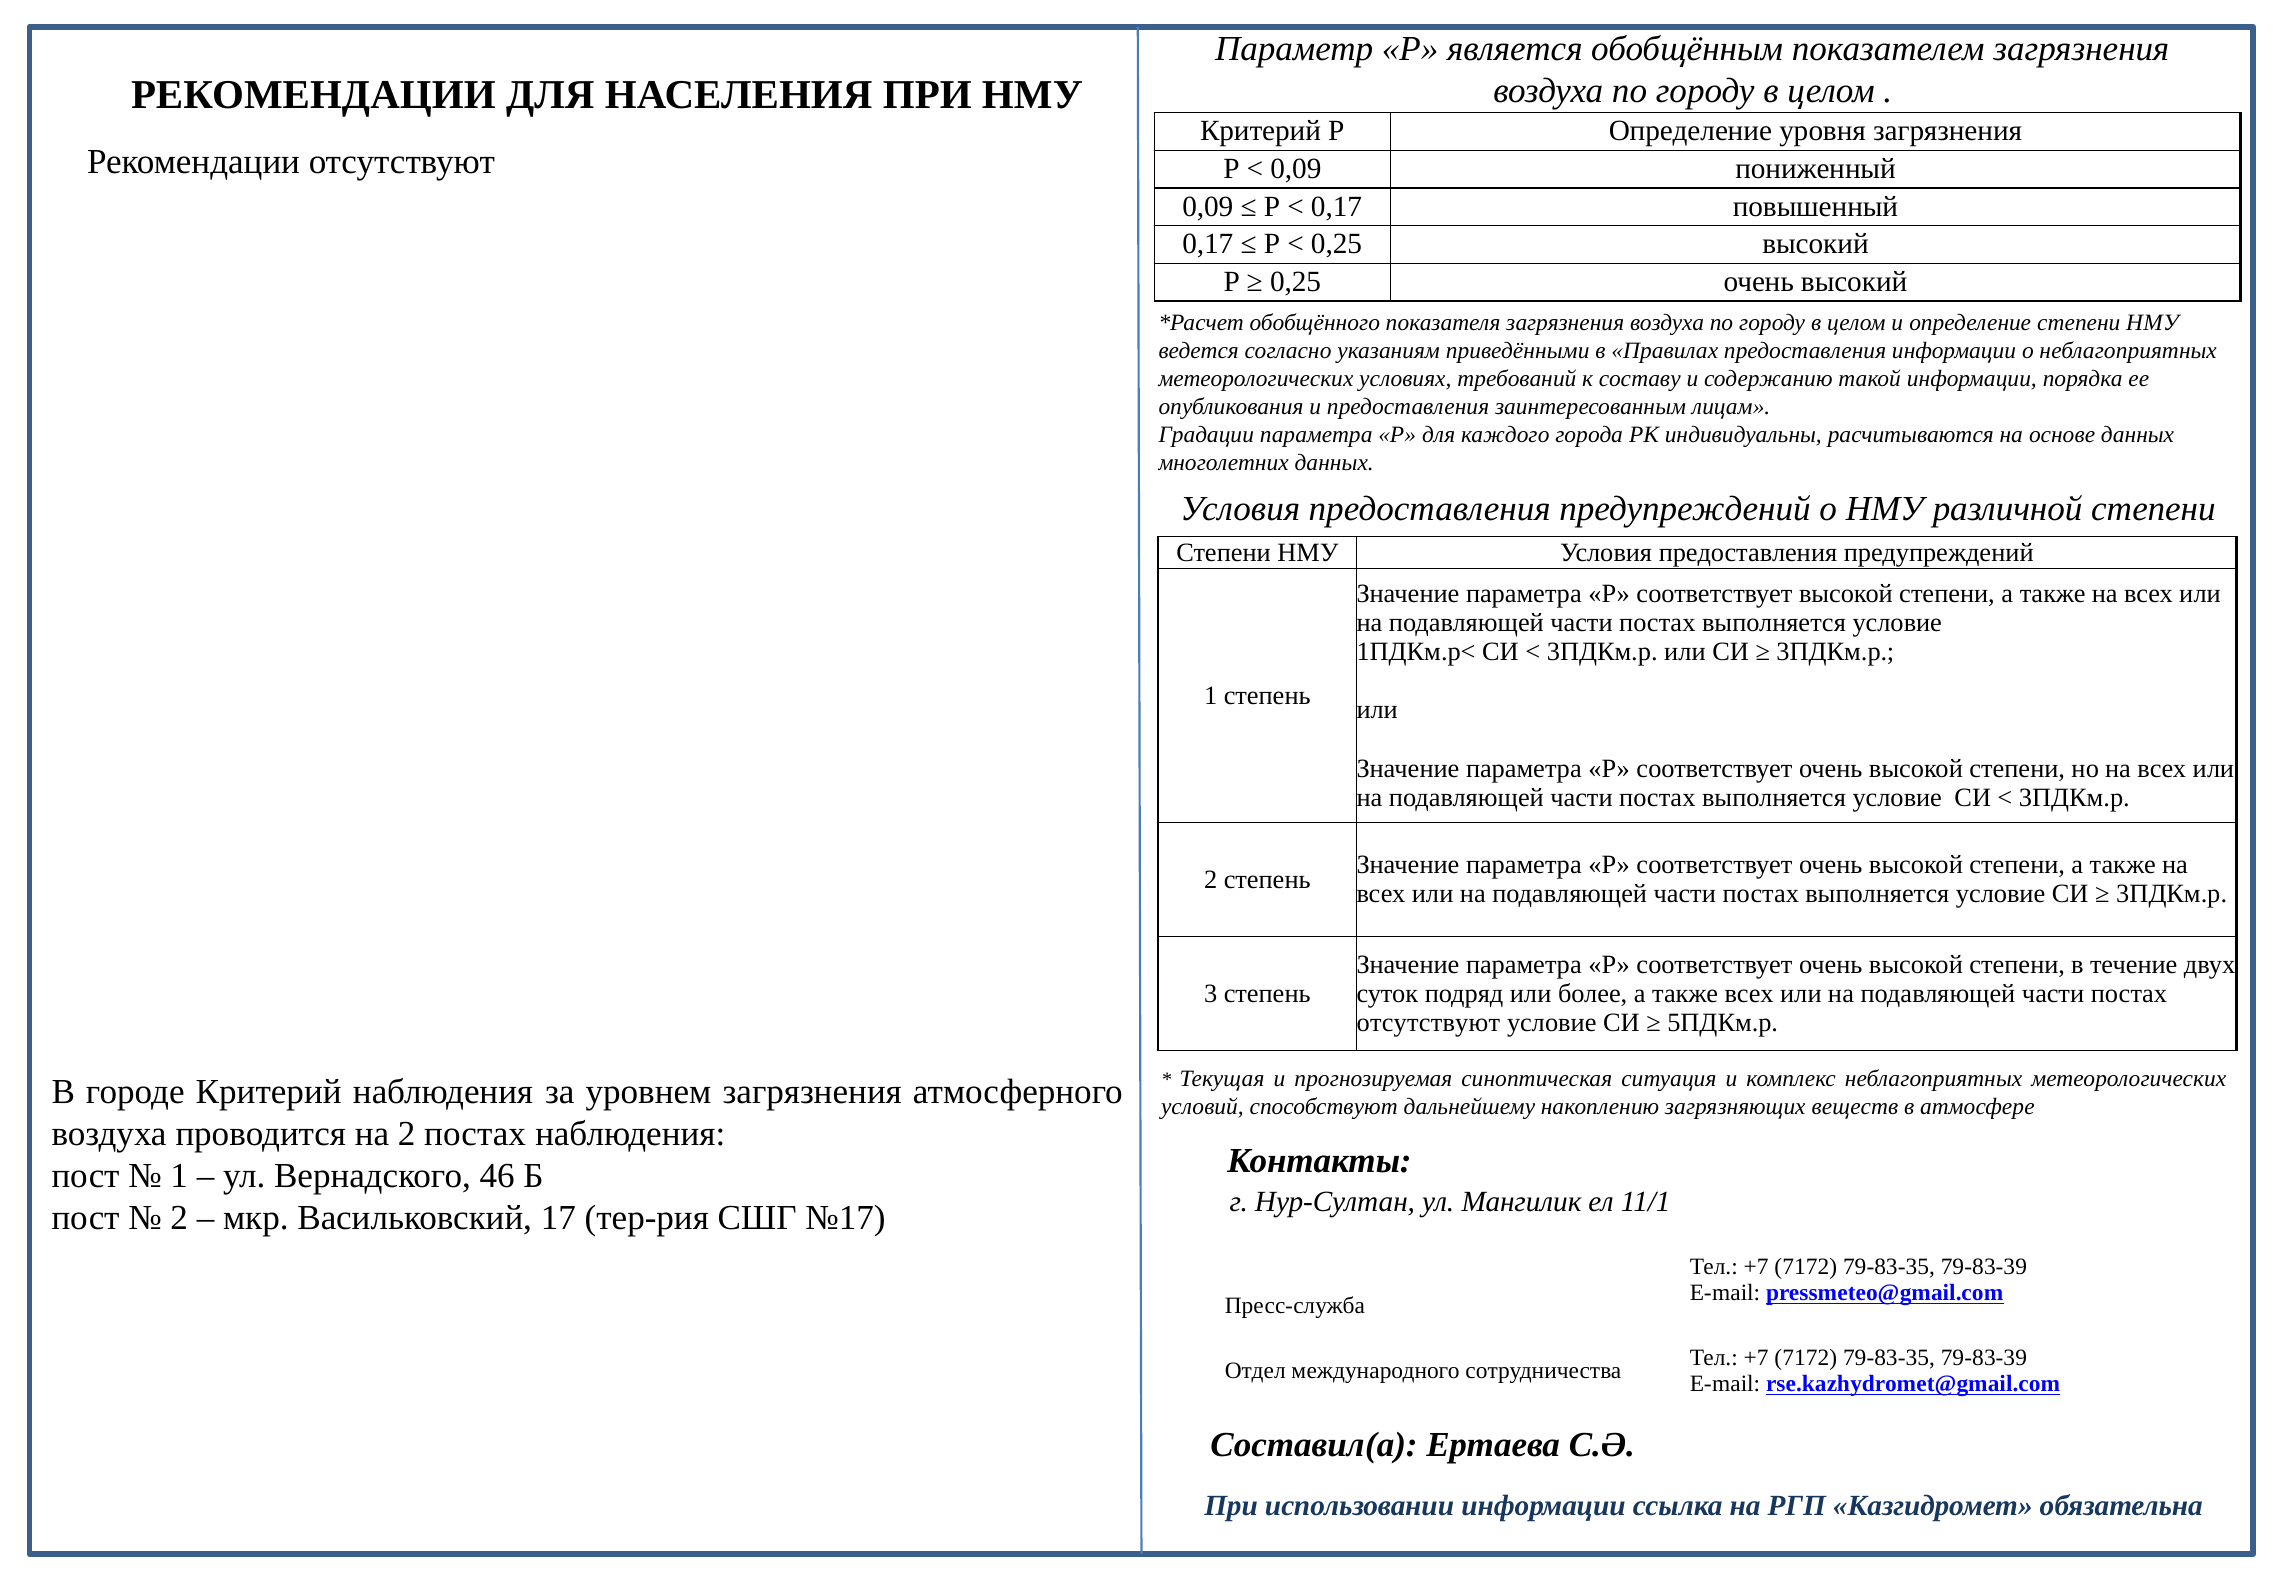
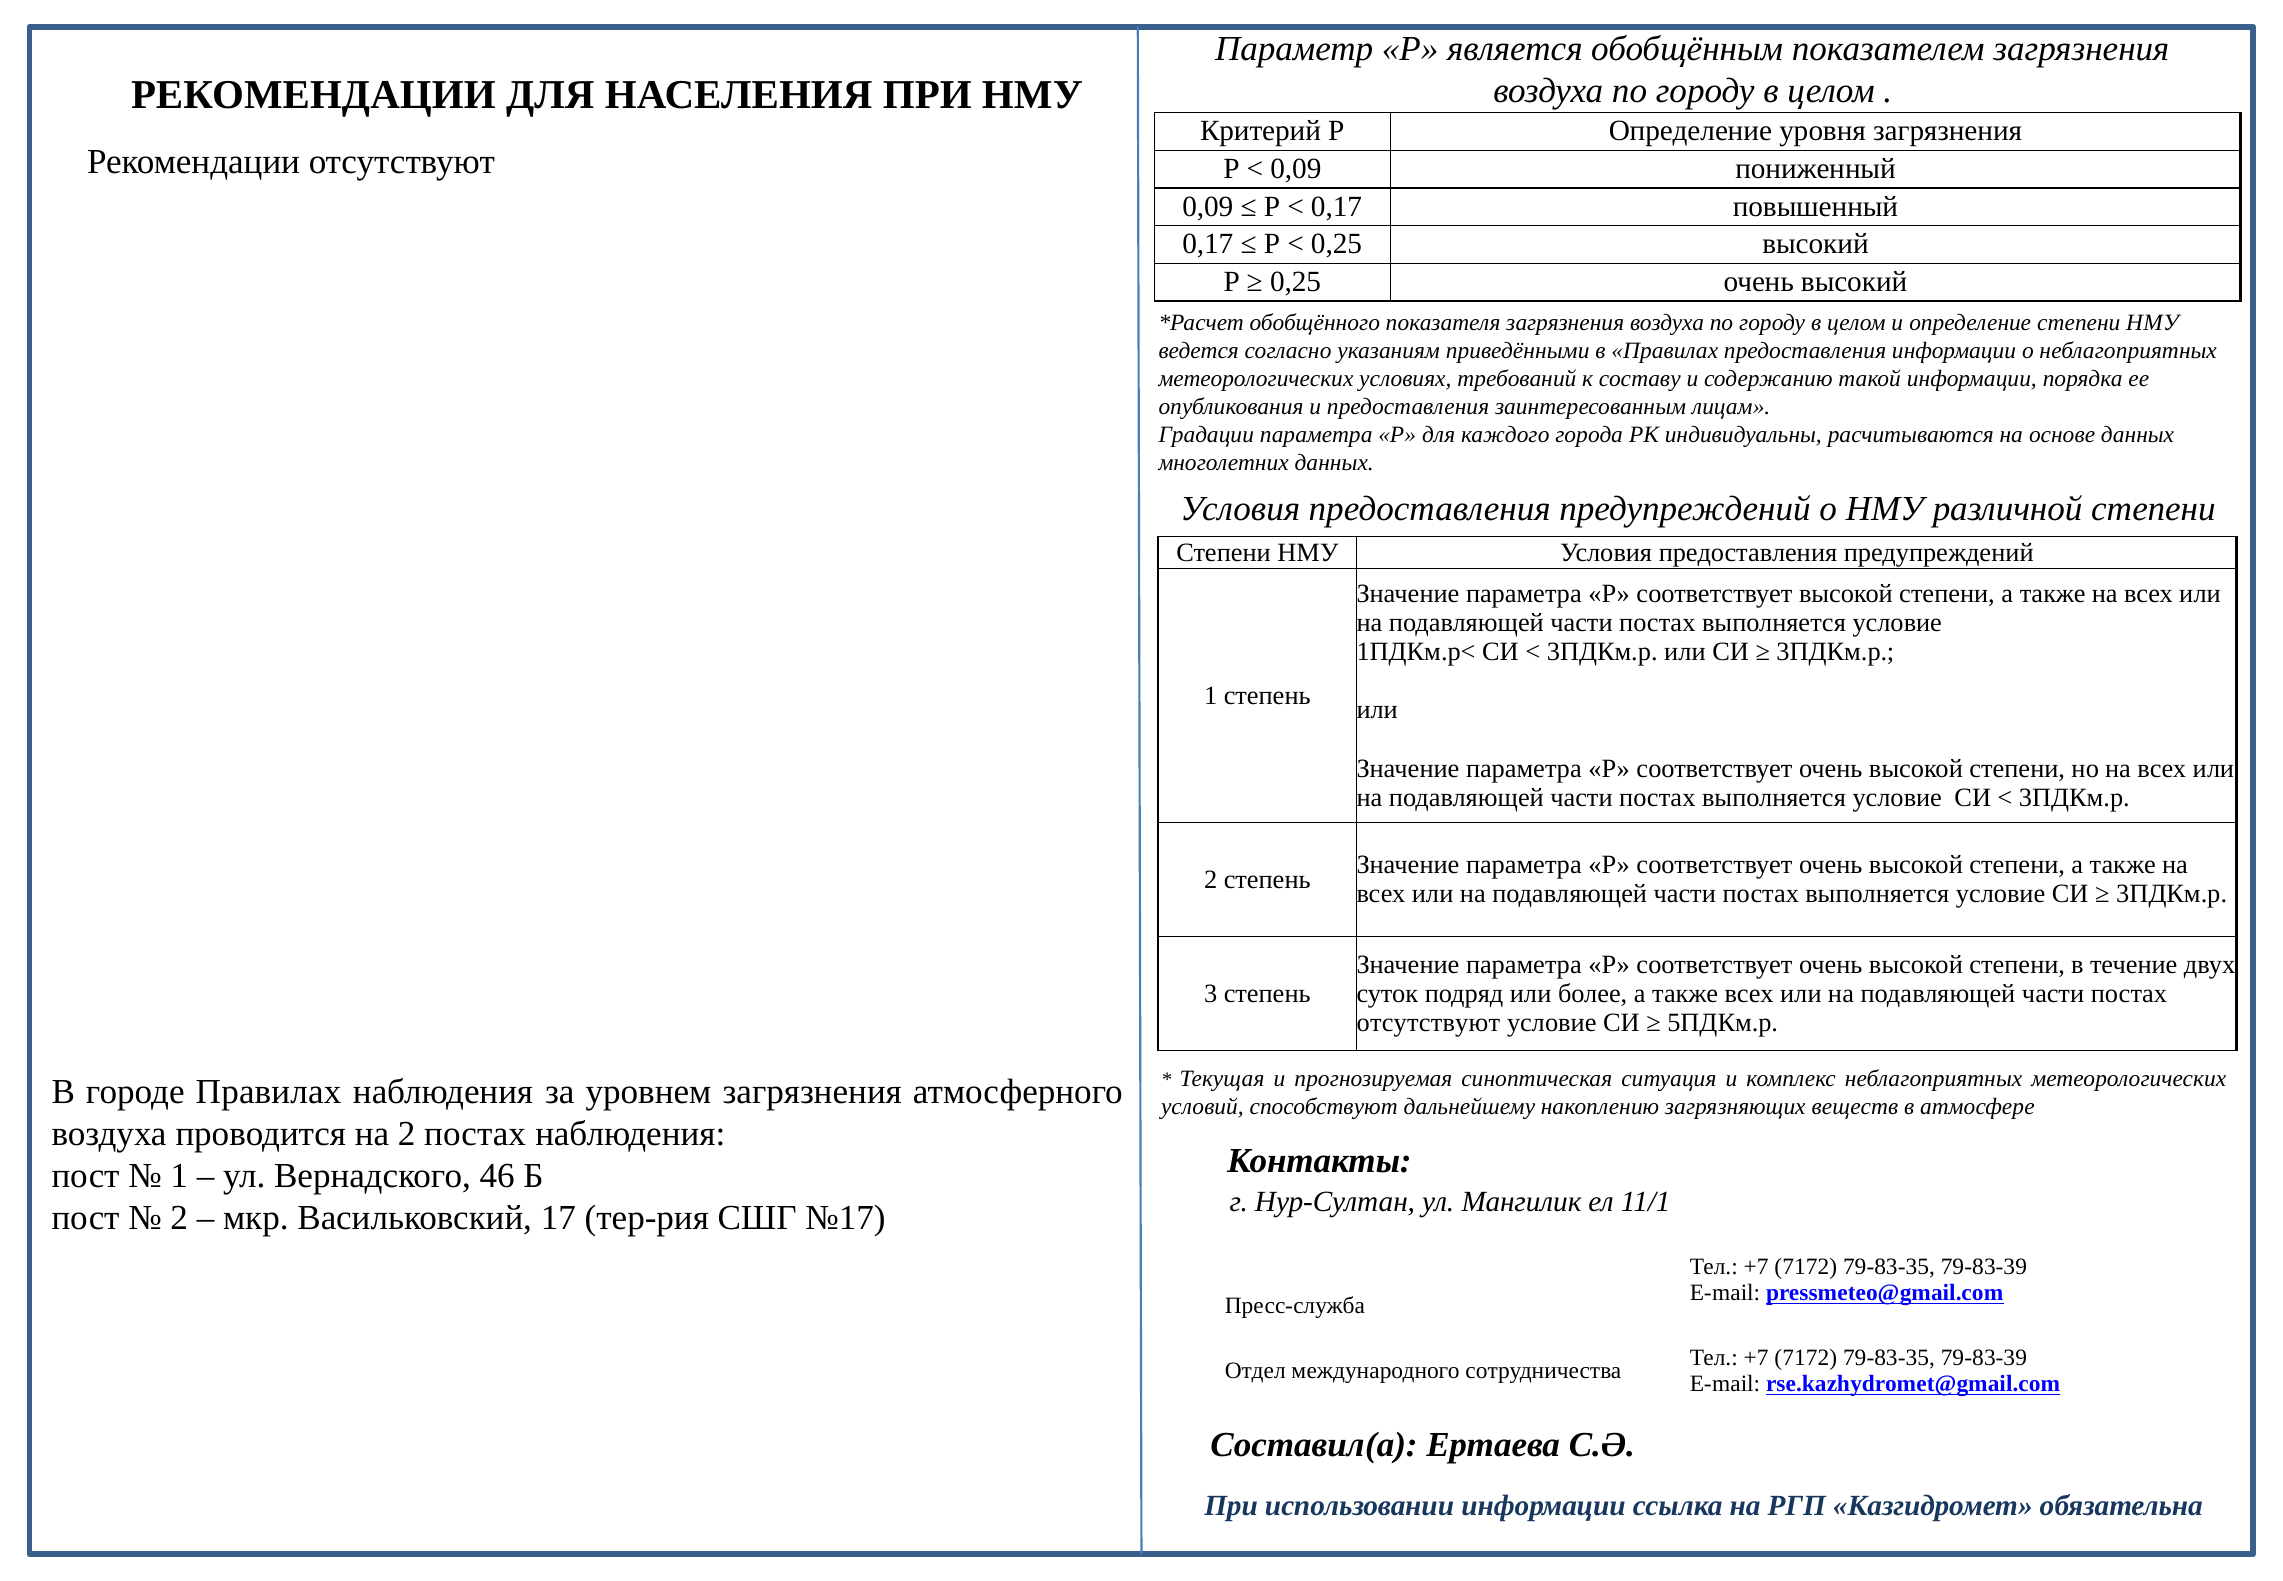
городе Критерий: Критерий -> Правилах (269, 1091)
